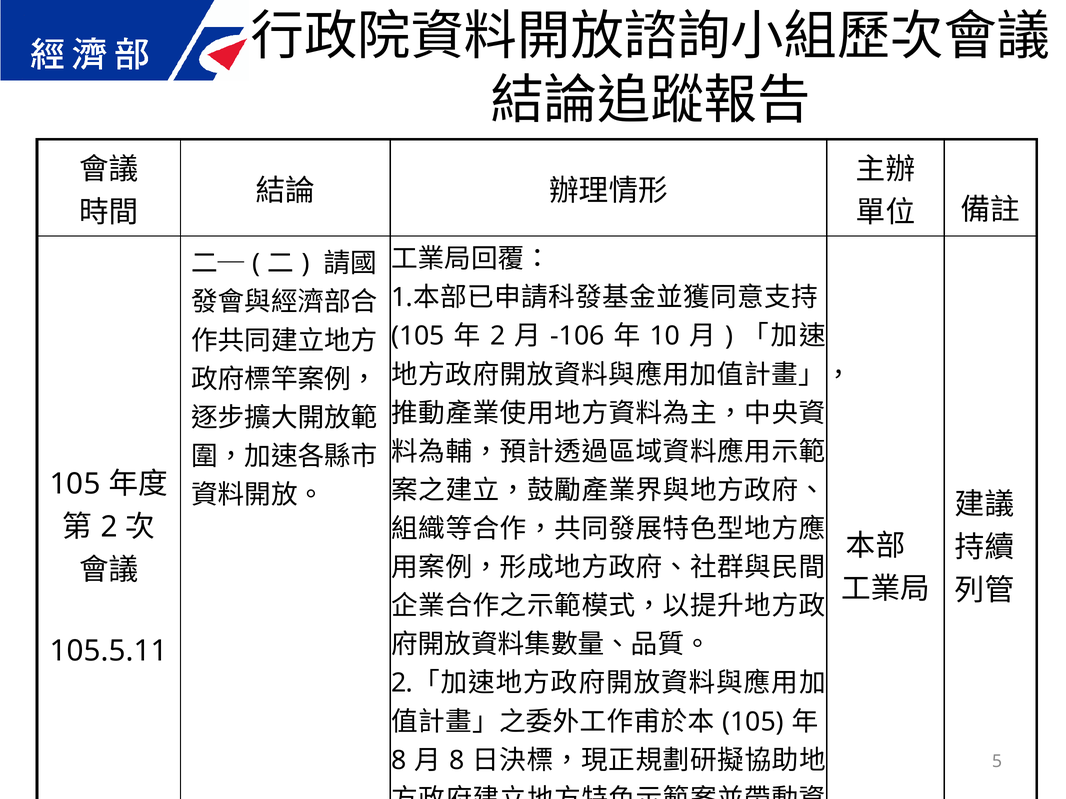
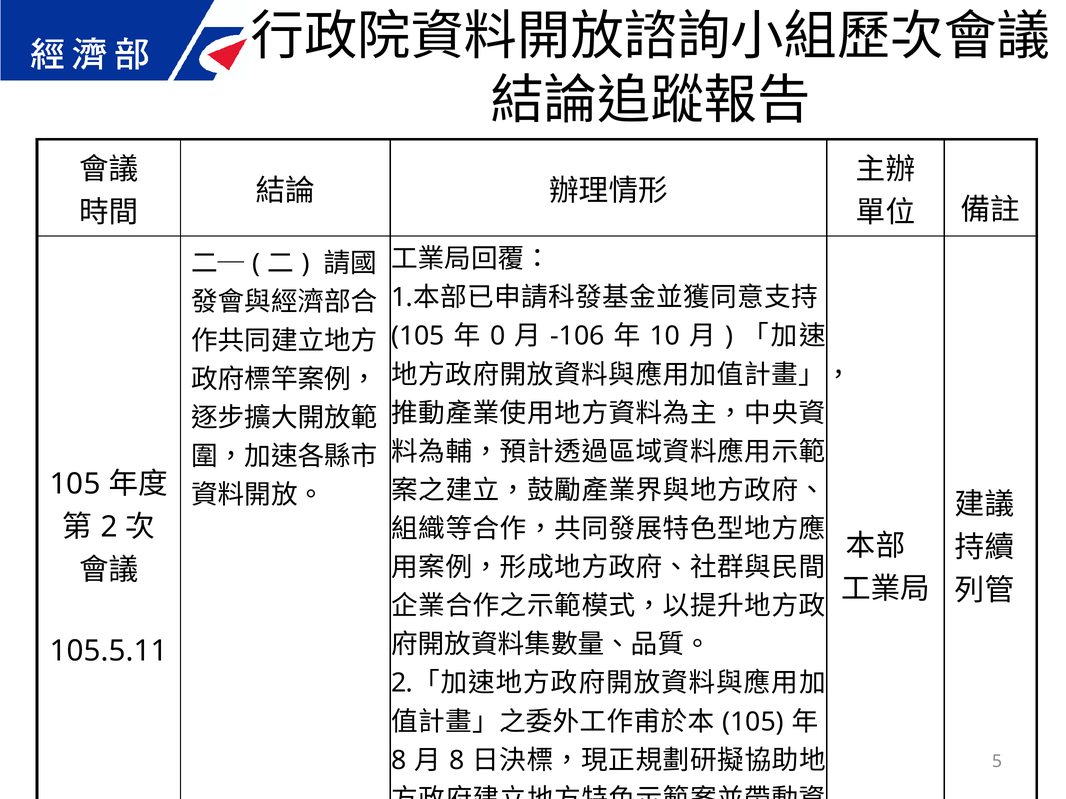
2: 2 -> 0 (498, 336)
